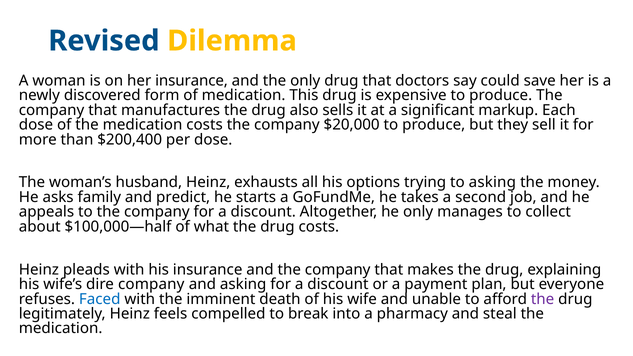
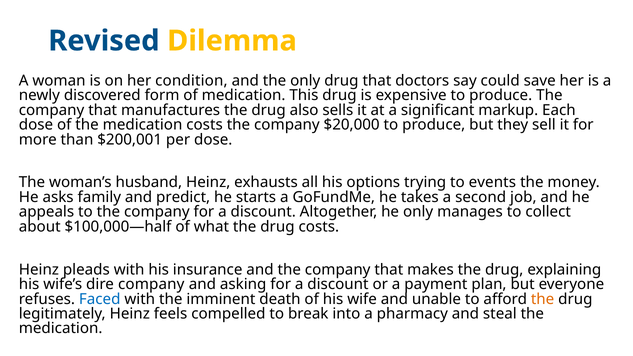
her insurance: insurance -> condition (191, 81)
$200,400: $200,400 -> $200,001 (130, 140)
to asking: asking -> events (492, 183)
the colour: purple -> orange (543, 299)
